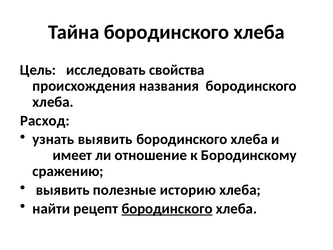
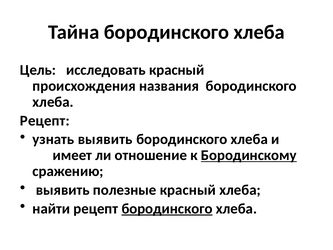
исследовать свойства: свойства -> красный (177, 70)
Расход: Расход -> Рецепт (45, 121)
Бородинскому underline: none -> present (249, 155)
полезные историю: историю -> красный (188, 190)
